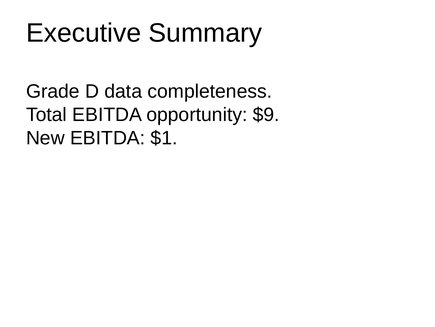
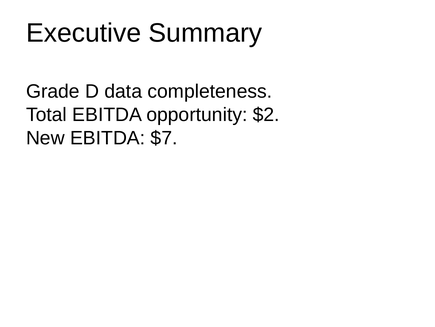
$9: $9 -> $2 (266, 114)
$1: $1 -> $7 (164, 138)
